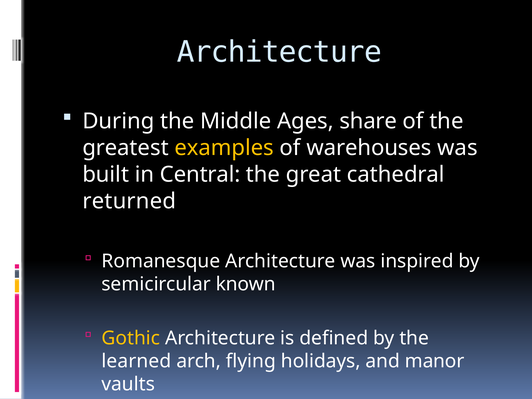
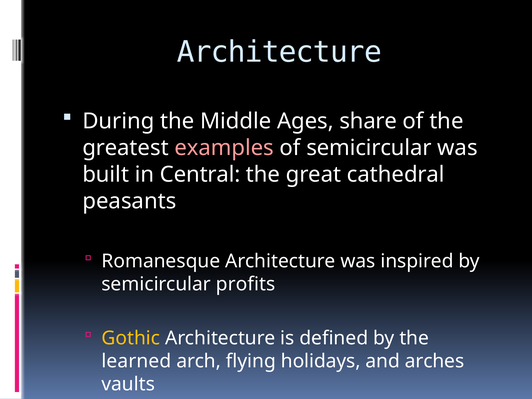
examples colour: yellow -> pink (224, 148)
of warehouses: warehouses -> semicircular (369, 148)
returned: returned -> peasants (129, 201)
known: known -> profits (246, 284)
manor: manor -> arches (435, 361)
